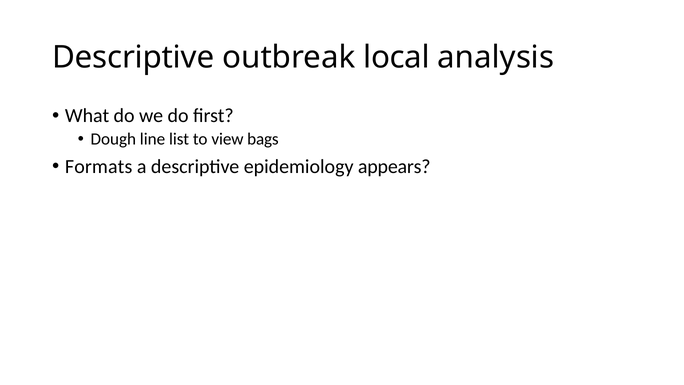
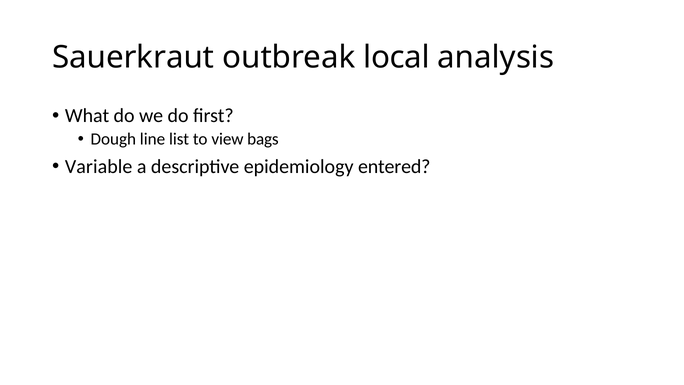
Descriptive: Descriptive -> Sauerkraut (133, 57)
Formats: Formats -> Variable (99, 166)
appears: appears -> entered (394, 166)
